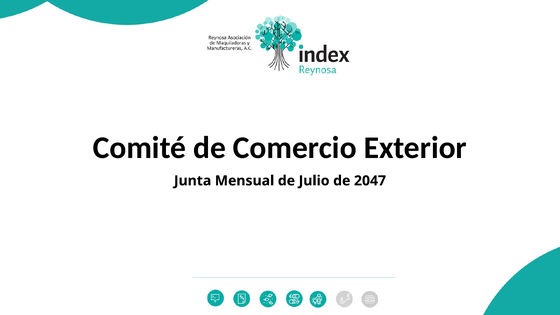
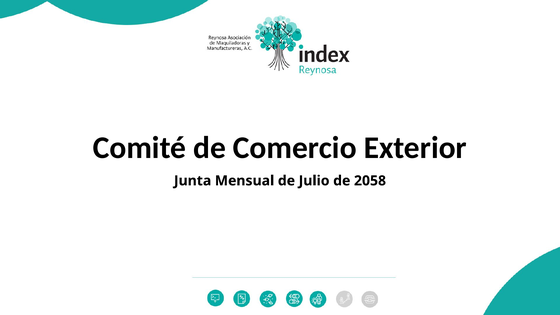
2047: 2047 -> 2058 (370, 181)
